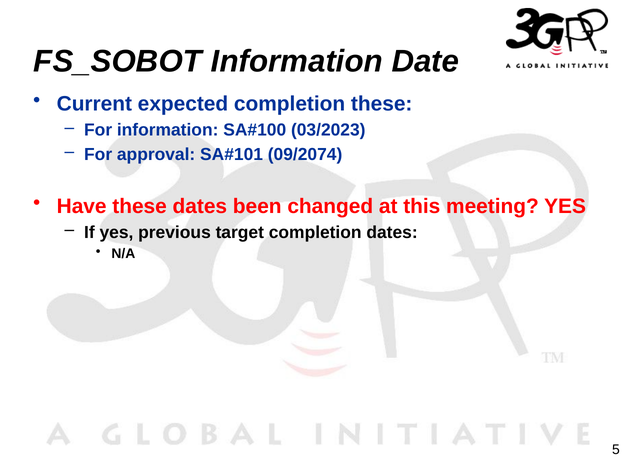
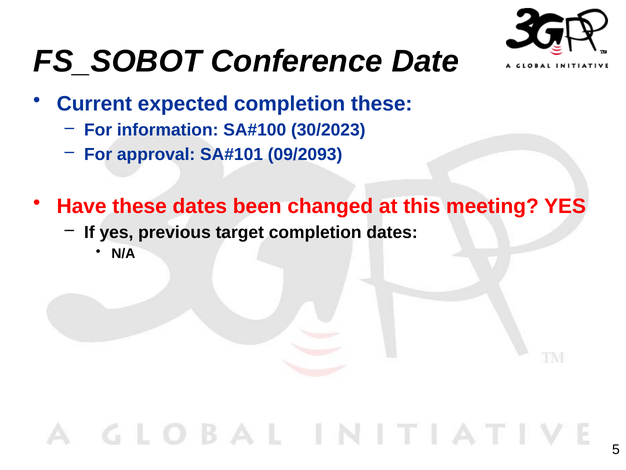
FS_SOBOT Information: Information -> Conference (297, 62)
03/2023: 03/2023 -> 30/2023 (328, 130)
09/2074: 09/2074 -> 09/2093 (305, 154)
